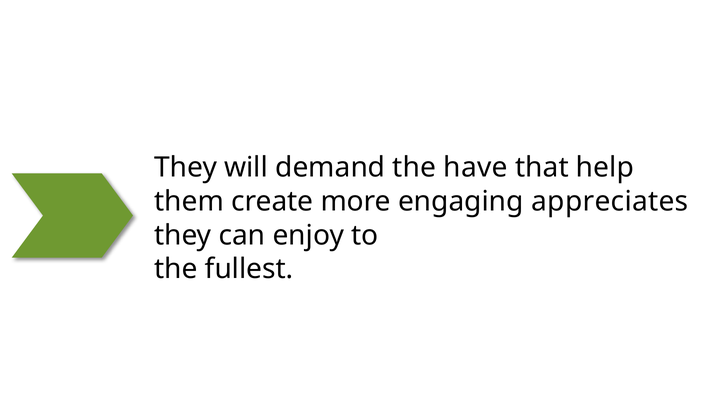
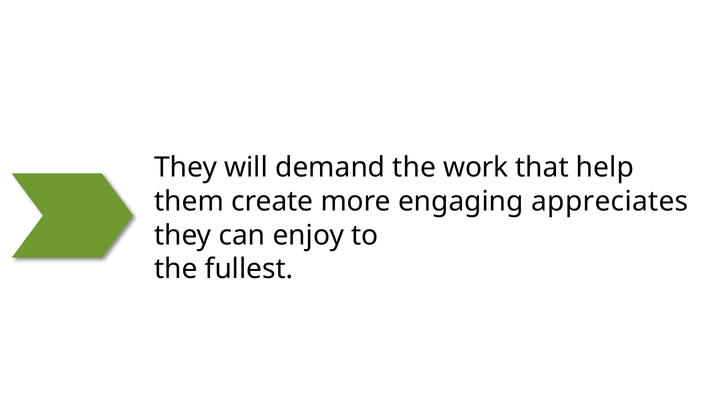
have: have -> work (476, 168)
